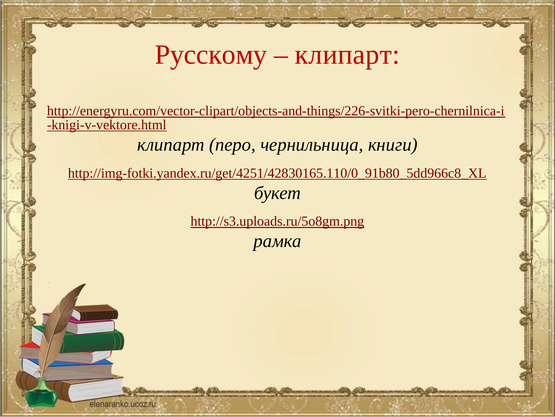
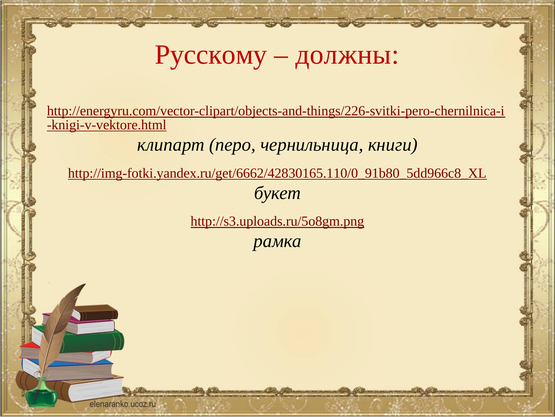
клипарт: клипарт -> должны (347, 55)
http://img-fotki.yandex.ru/get/4251/42830165.110/0_91b80_5dd966c8_XL: http://img-fotki.yandex.ru/get/4251/42830165.110/0_91b80_5dd966c8_XL -> http://img-fotki.yandex.ru/get/6662/42830165.110/0_91b80_5dd966c8_XL (277, 173)
